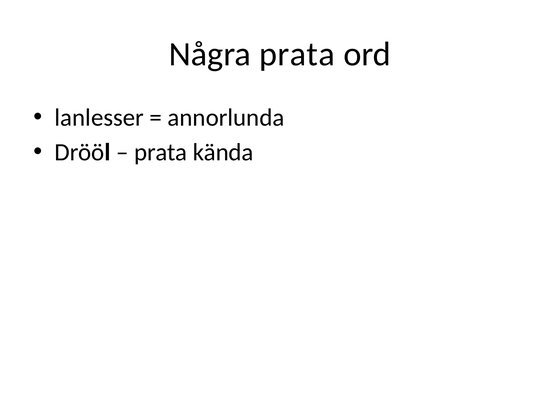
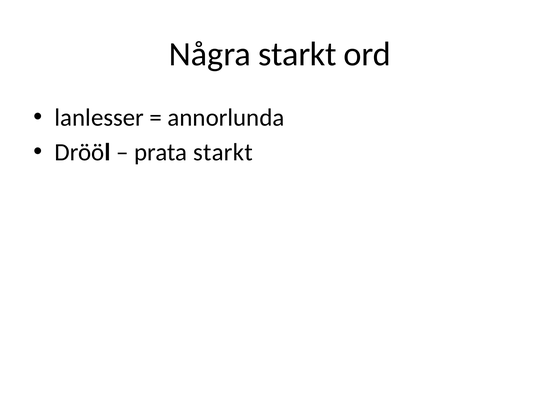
Några prata: prata -> starkt (297, 54)
prata kända: kända -> starkt (223, 152)
